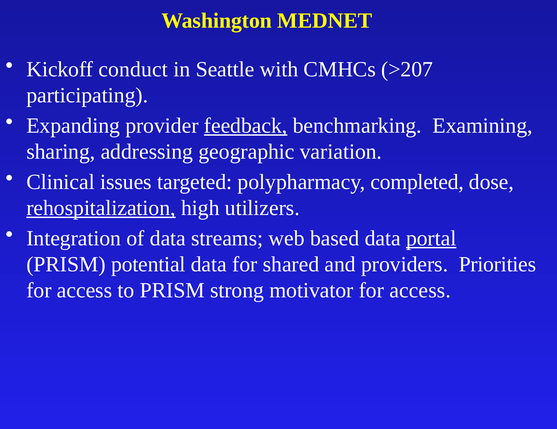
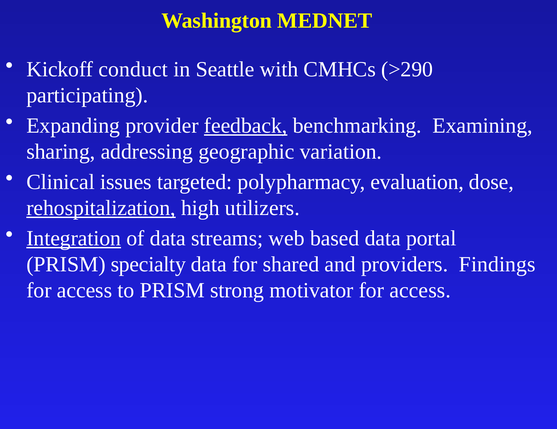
>207: >207 -> >290 (407, 69)
completed: completed -> evaluation (417, 182)
Integration underline: none -> present (74, 238)
portal underline: present -> none (431, 238)
potential: potential -> specialty (148, 264)
Priorities: Priorities -> Findings (497, 264)
